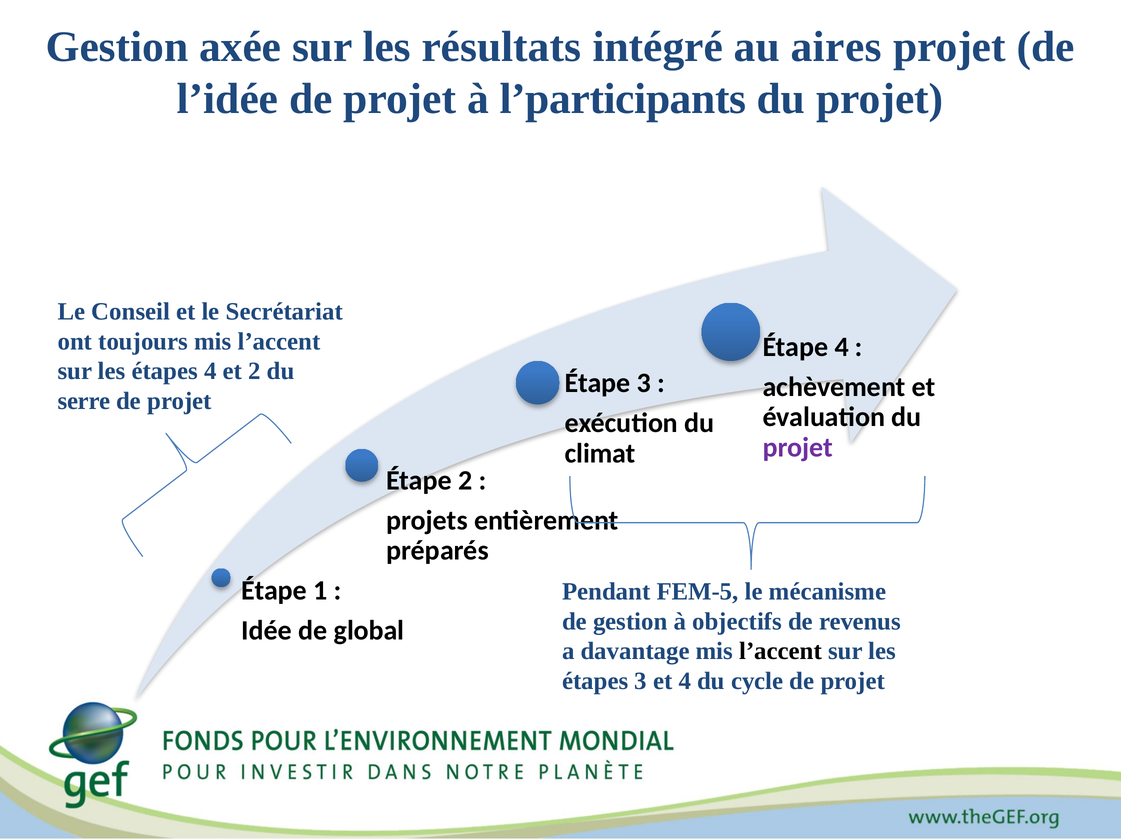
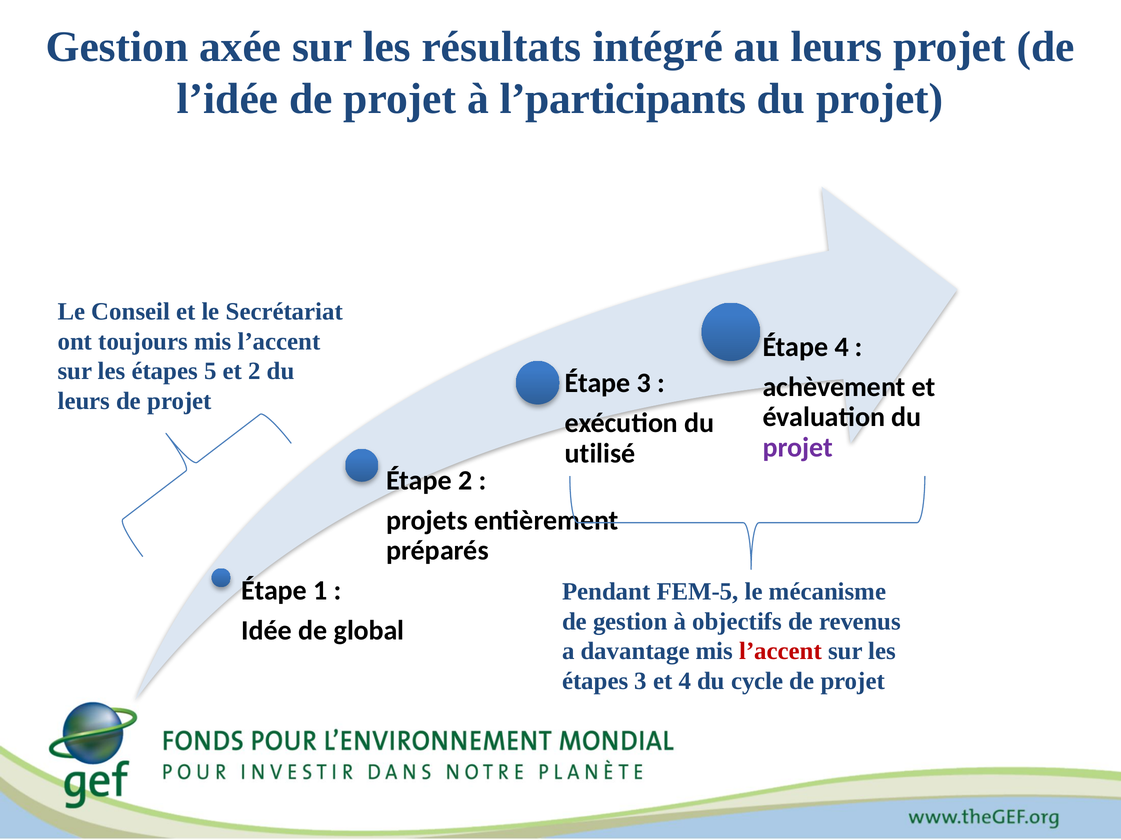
au aires: aires -> leurs (836, 47)
étapes 4: 4 -> 5 (210, 372)
serre: serre -> leurs (84, 401)
climat: climat -> utilisé (600, 454)
l’accent colour: black -> red (781, 652)
